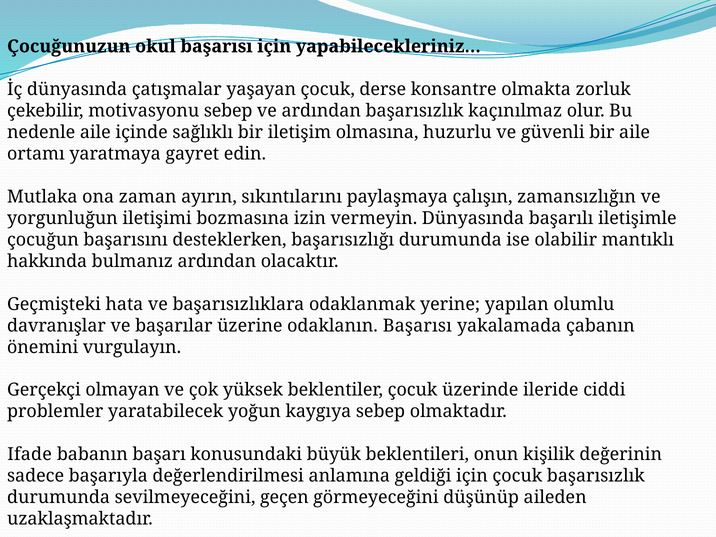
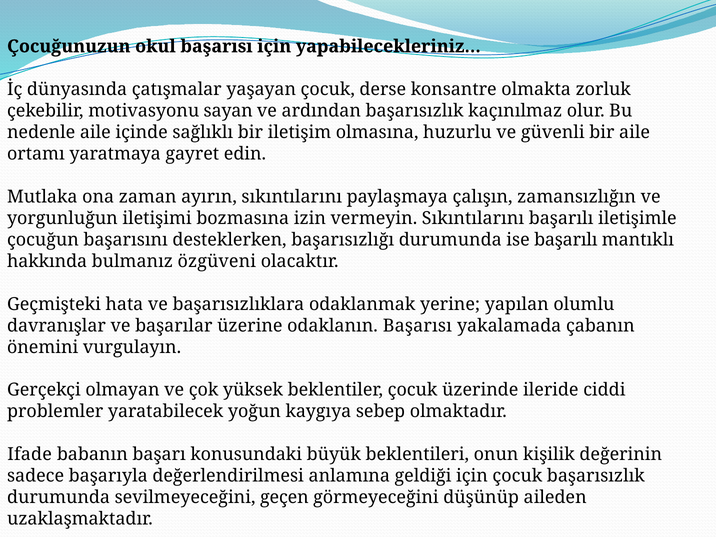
motivasyonu sebep: sebep -> sayan (228, 111)
vermeyin Dünyasında: Dünyasında -> Sıkıntılarını (473, 218)
ise olabilir: olabilir -> başarılı (566, 240)
bulmanız ardından: ardından -> özgüveni (217, 261)
